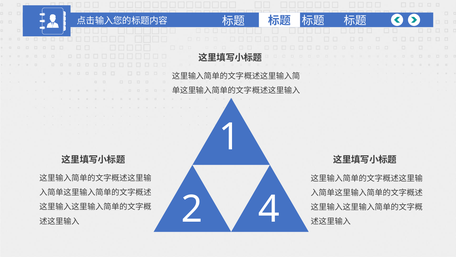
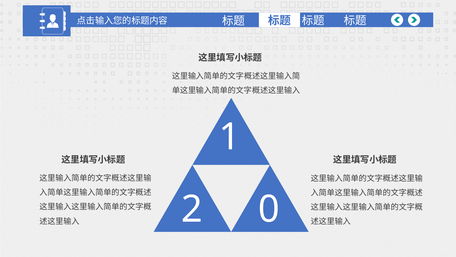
4: 4 -> 0 (269, 209)
